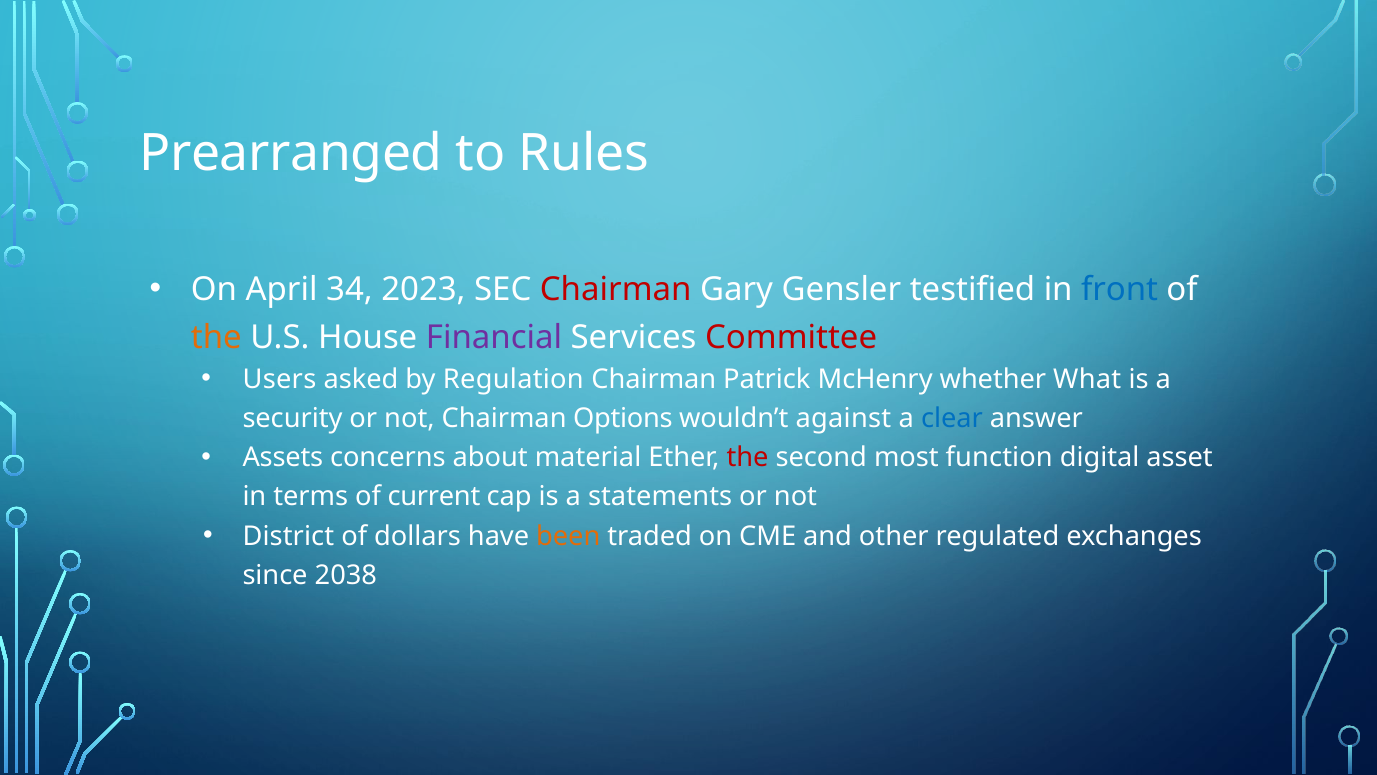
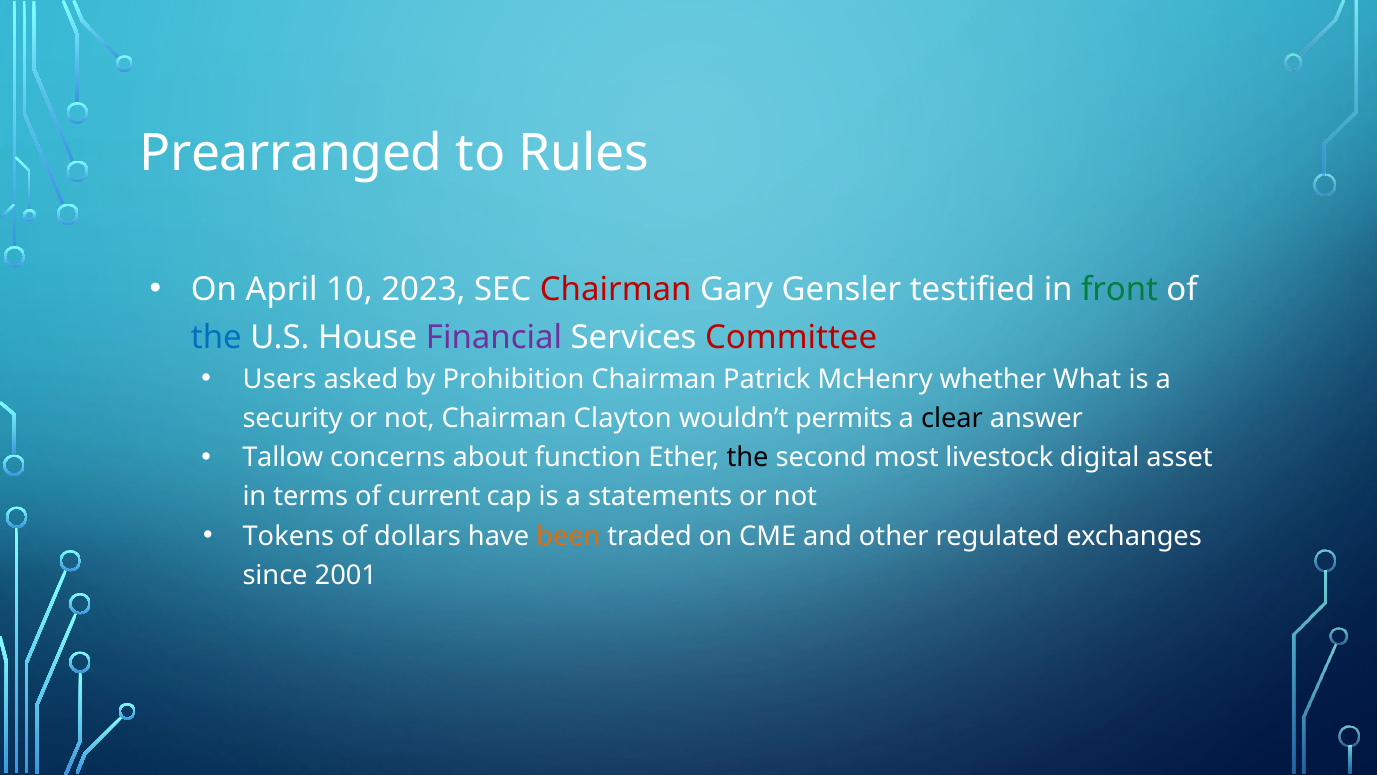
34: 34 -> 10 (349, 289)
front colour: blue -> green (1120, 289)
the colour: orange -> blue (216, 337)
Regulation: Regulation -> Prohibition (514, 379)
Options: Options -> Clayton (623, 418)
against: against -> permits (844, 418)
clear colour: blue -> black (952, 418)
Assets: Assets -> Tallow (283, 457)
material: material -> function (588, 457)
the colour: red -> black (748, 457)
function: function -> livestock (999, 457)
District: District -> Tokens (288, 536)
2038: 2038 -> 2001 (346, 575)
